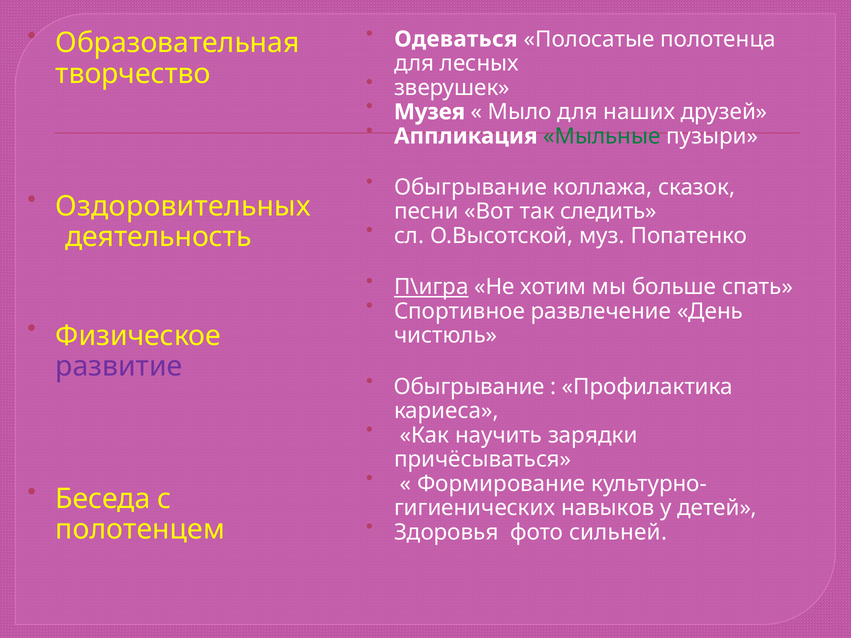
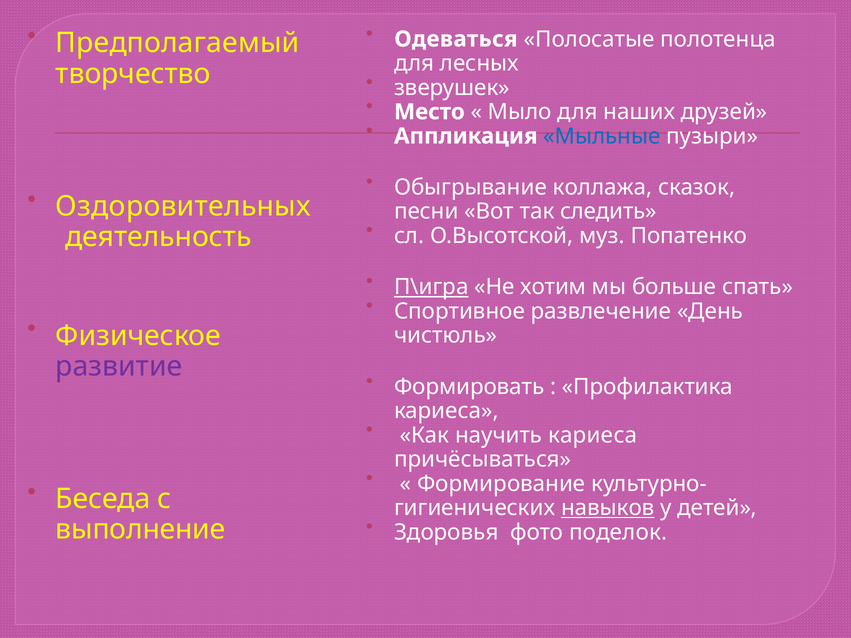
Образовательная: Образовательная -> Предполагаемый (177, 43)
Музея: Музея -> Место (429, 112)
Мыльные colour: green -> blue (602, 136)
Обыгрывание: Обыгрывание -> Формировать (469, 387)
научить зарядки: зарядки -> кариеса (593, 435)
навыков underline: none -> present (608, 508)
сильней: сильней -> поделок (618, 532)
полотенцем: полотенцем -> выполнение (140, 530)
